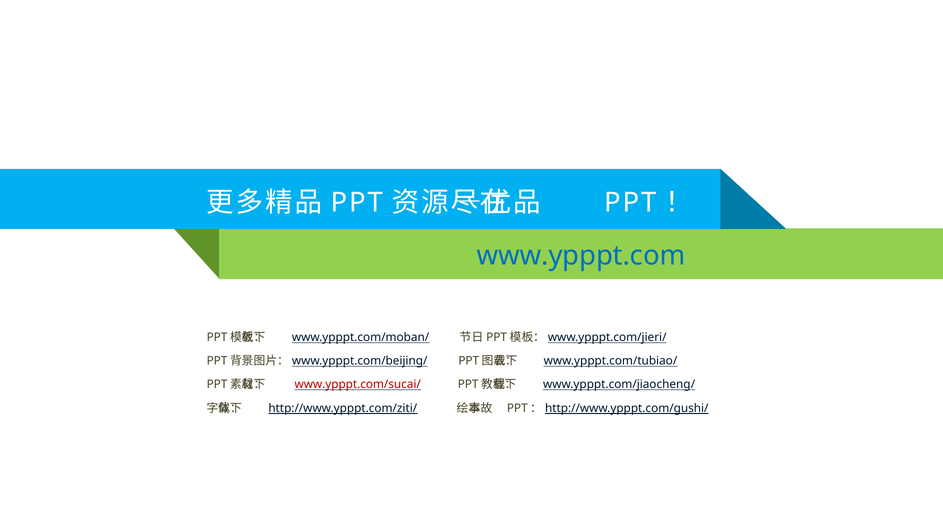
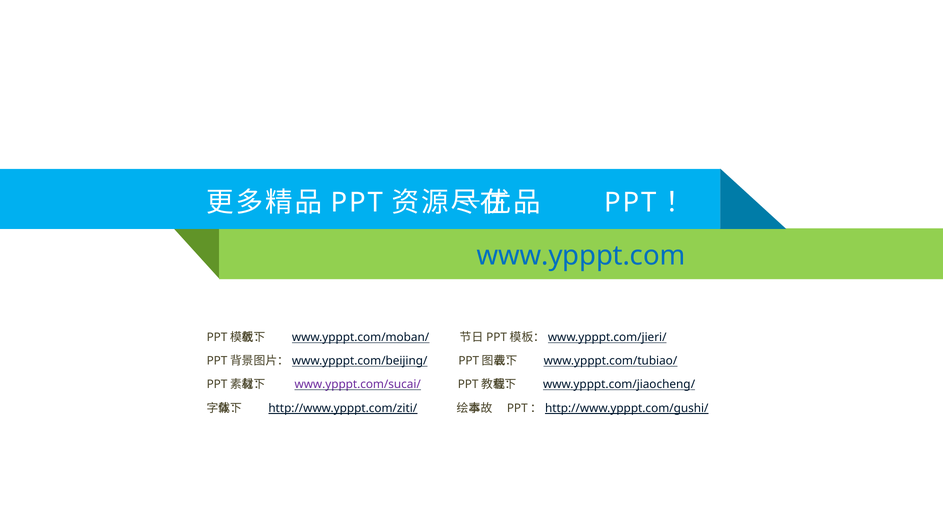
www.ypppt.com/sucai/ colour: red -> purple (358, 384)
